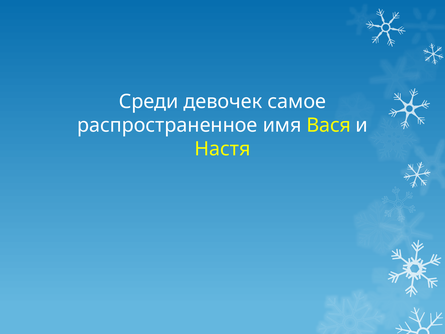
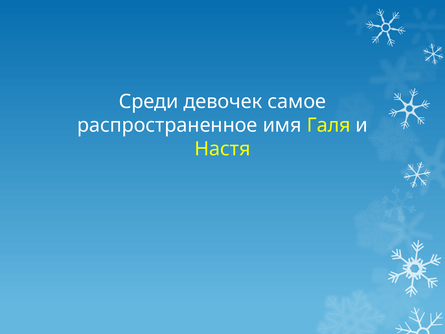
Вася: Вася -> Галя (329, 125)
